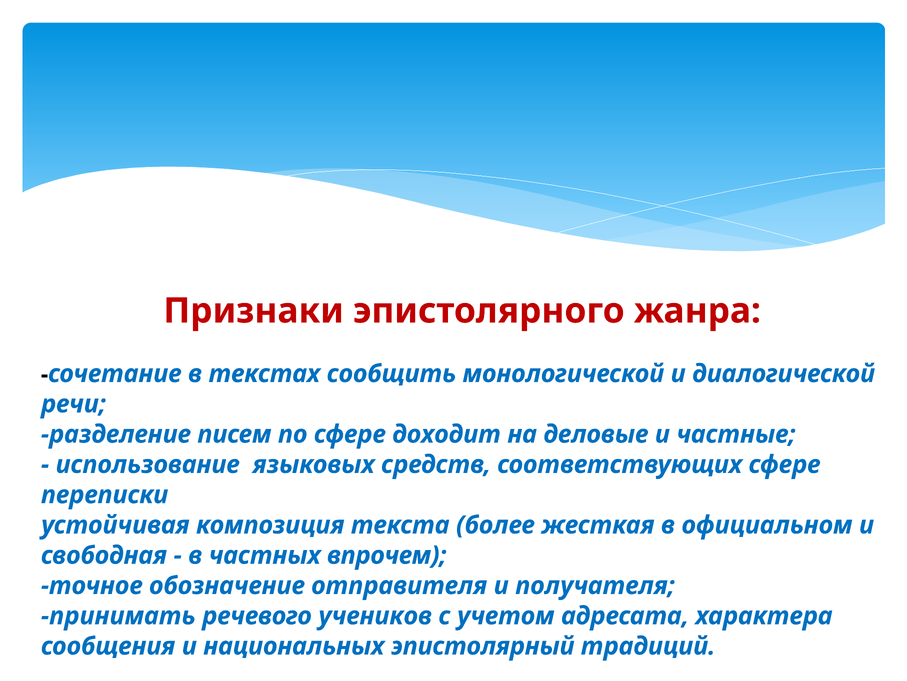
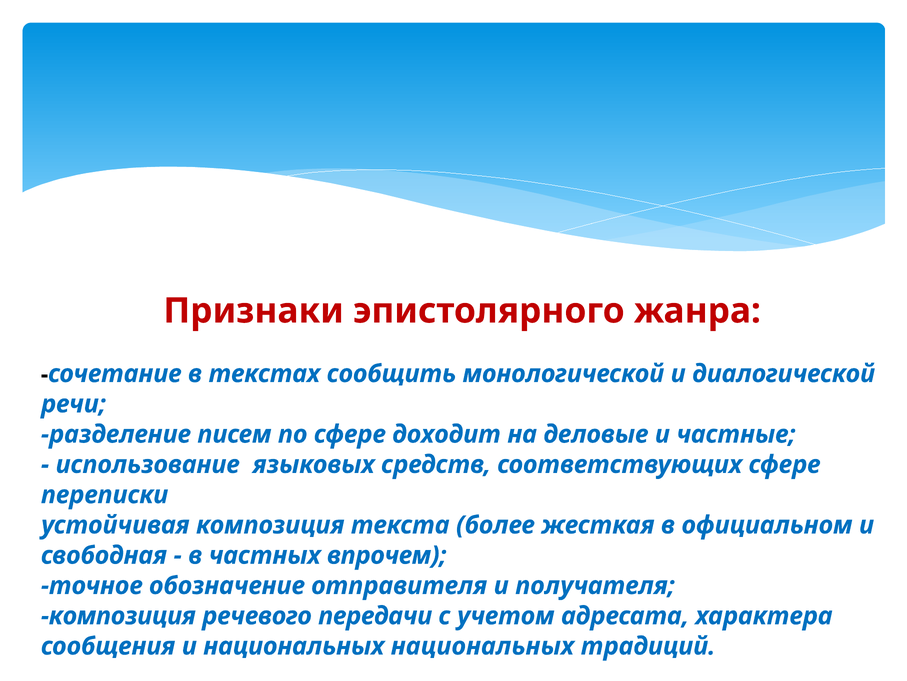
принимать: принимать -> композиция (118, 615)
учеников: учеников -> передачи (375, 615)
национальных эпистолярный: эпистолярный -> национальных (483, 646)
